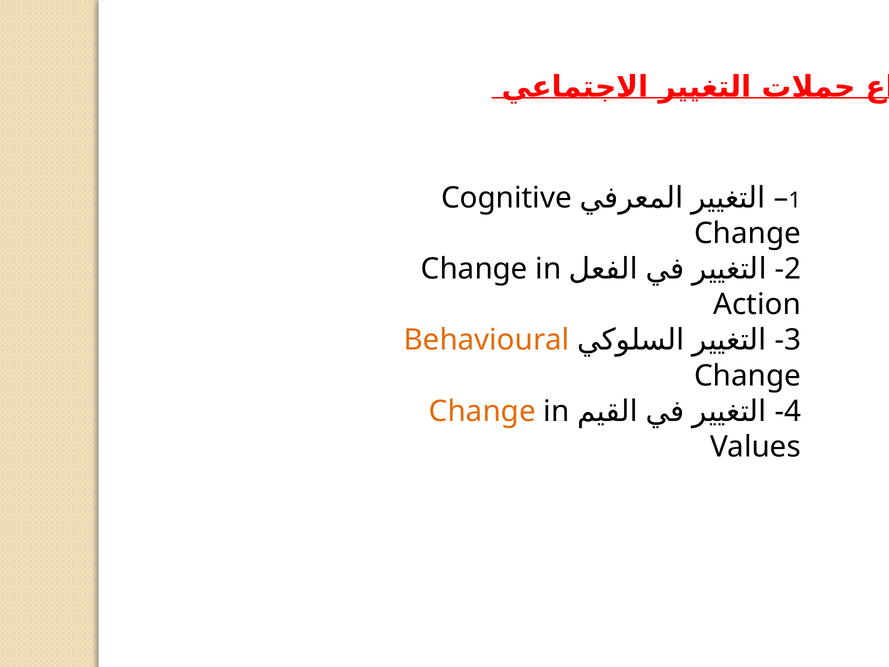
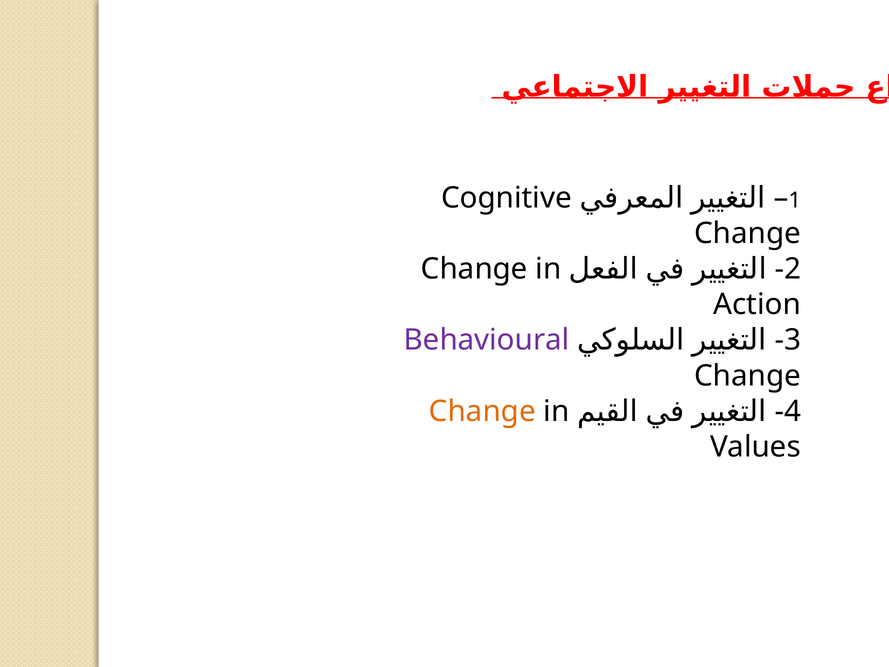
Behavioural colour: orange -> purple (487, 340)
